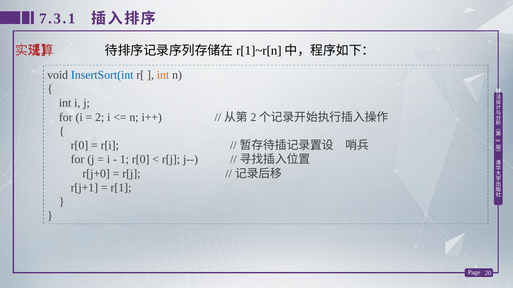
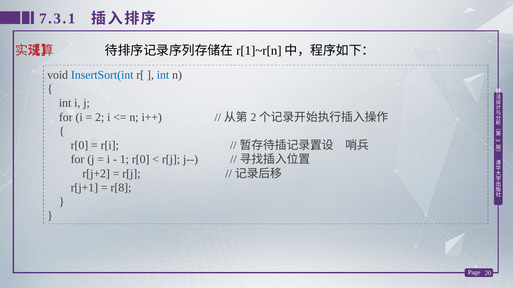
int colour: orange -> blue (163, 75)
r[j+0: r[j+0 -> r[j+2 (96, 174)
r[1: r[1 -> r[8 (121, 188)
